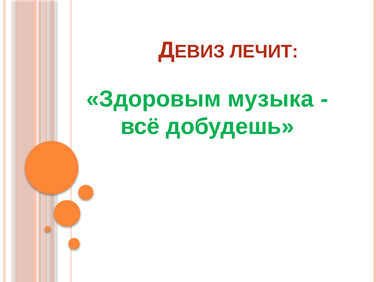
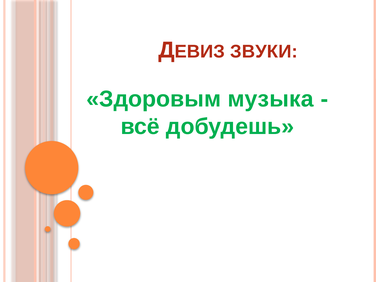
ЛЕЧИТ: ЛЕЧИТ -> ЗВУКИ (264, 52)
